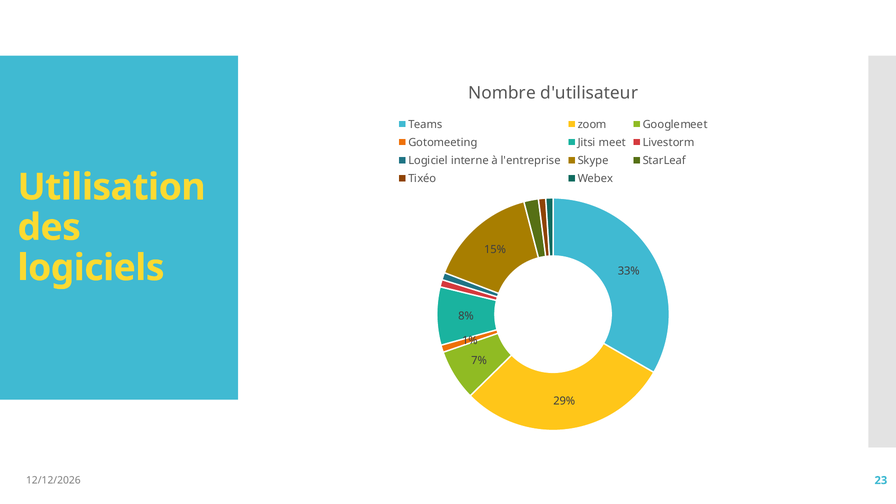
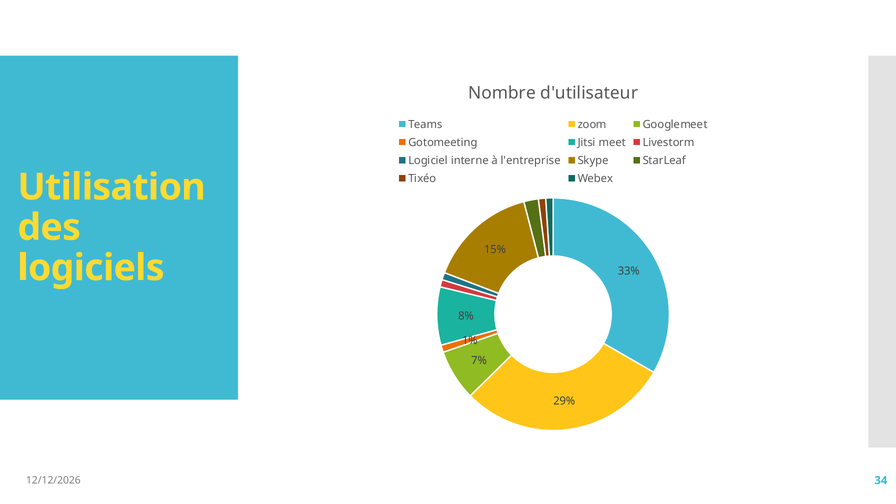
23: 23 -> 34 (881, 480)
